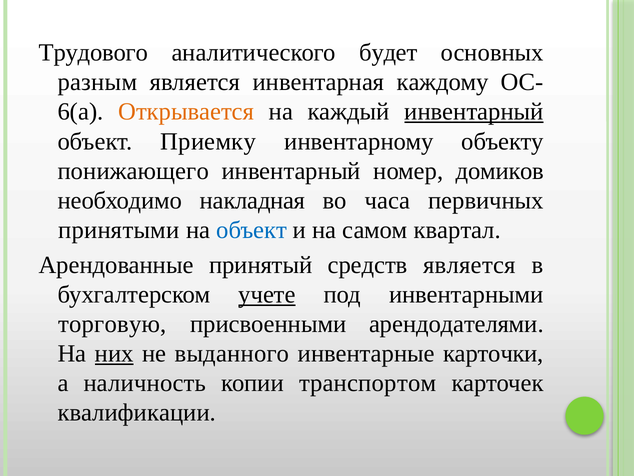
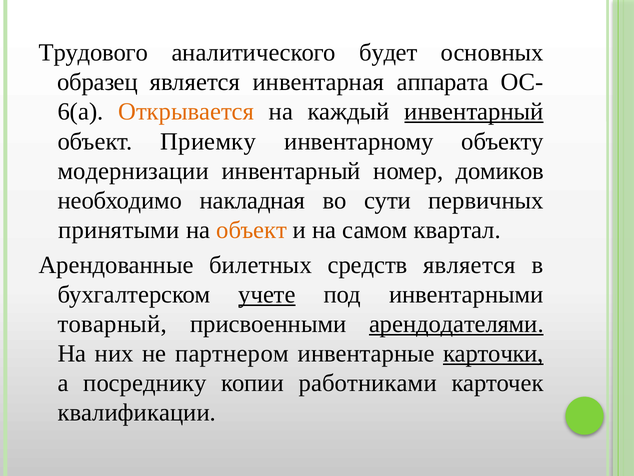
разным: разным -> образец (98, 82)
каждому: каждому -> аппарата (443, 82)
понижающего: понижающего -> модернизации (133, 171)
часа: часа -> сути (388, 200)
объект colour: blue -> orange (252, 230)
принятый: принятый -> билетных (261, 265)
торговую: торговую -> товарный (112, 324)
арендодателями underline: none -> present (456, 324)
них underline: present -> none (114, 353)
выданного: выданного -> партнером (232, 353)
карточки underline: none -> present (493, 353)
наличность: наличность -> посреднику (145, 383)
транспортом: транспортом -> работниками (368, 383)
